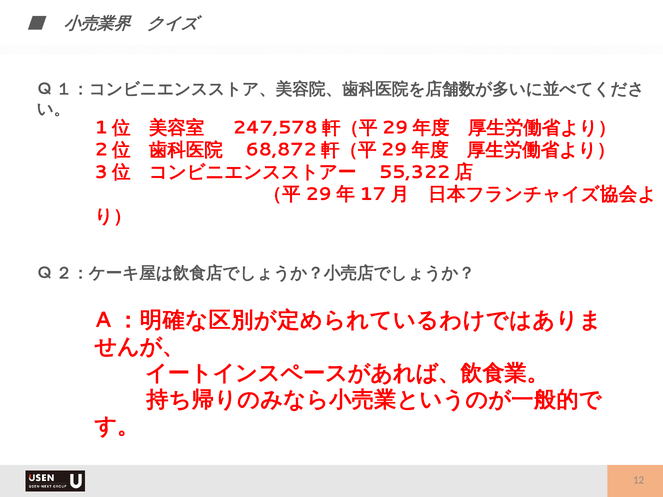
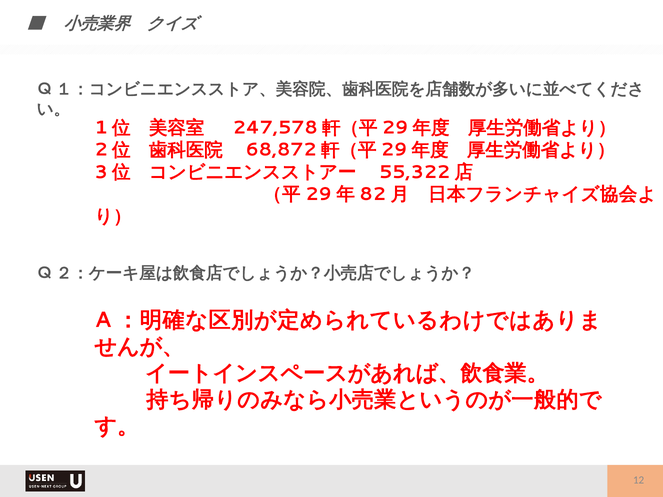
17: 17 -> 82 (373, 194)
